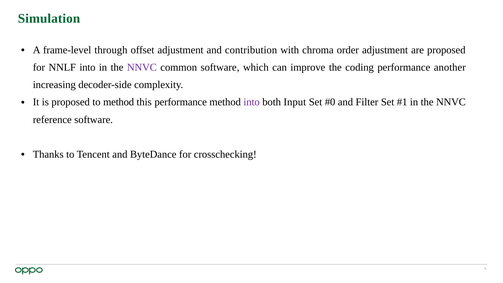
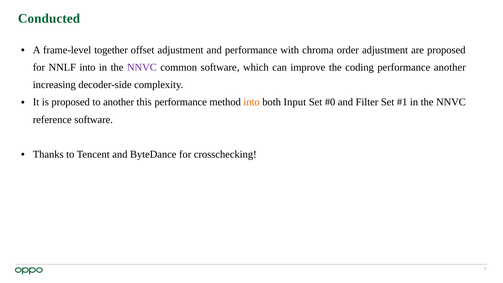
Simulation: Simulation -> Conducted (49, 19)
through: through -> together (111, 50)
and contribution: contribution -> performance (251, 50)
to method: method -> another (119, 102)
into colour: purple -> orange (252, 102)
